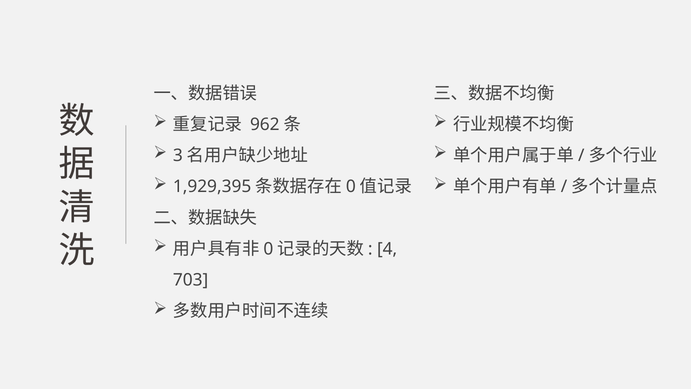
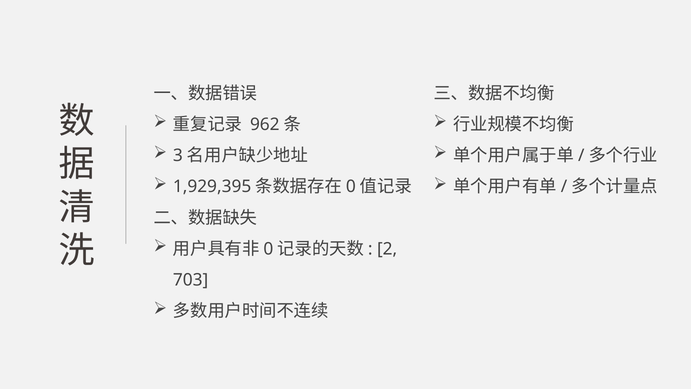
4: 4 -> 2 (387, 249)
